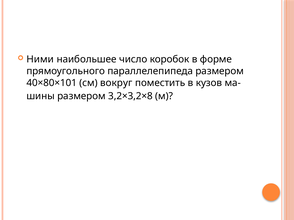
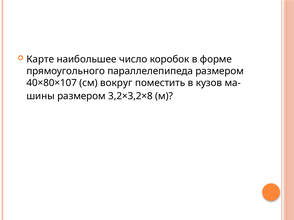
Ними: Ними -> Карте (40, 59)
40×80×101: 40×80×101 -> 40×80×107 (52, 83)
